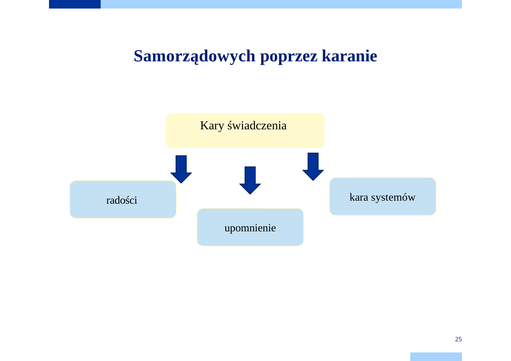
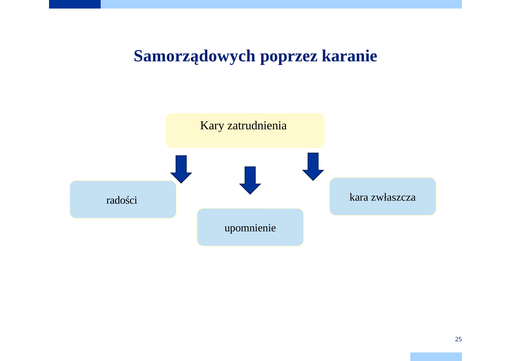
świadczenia: świadczenia -> zatrudnienia (257, 126)
systemów: systemów -> zwłaszcza (393, 197)
